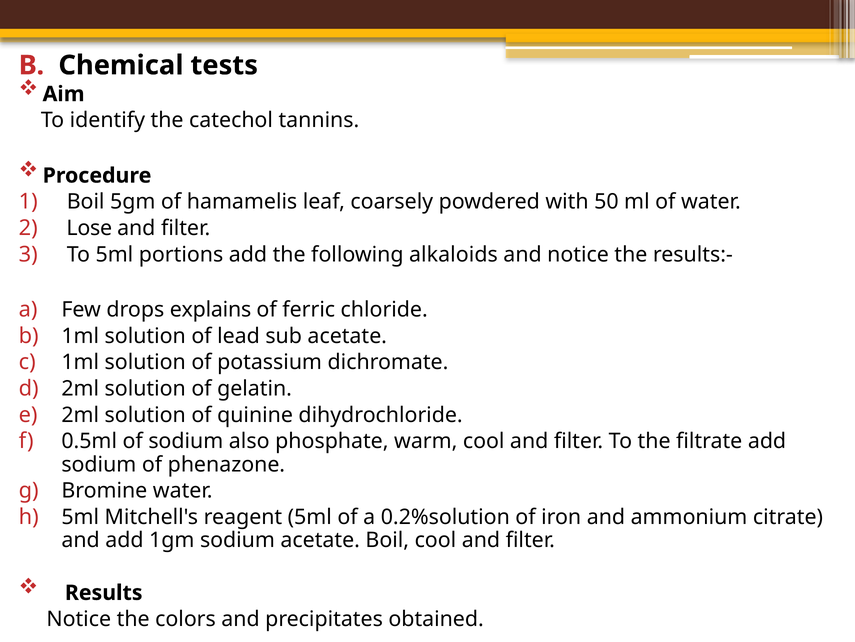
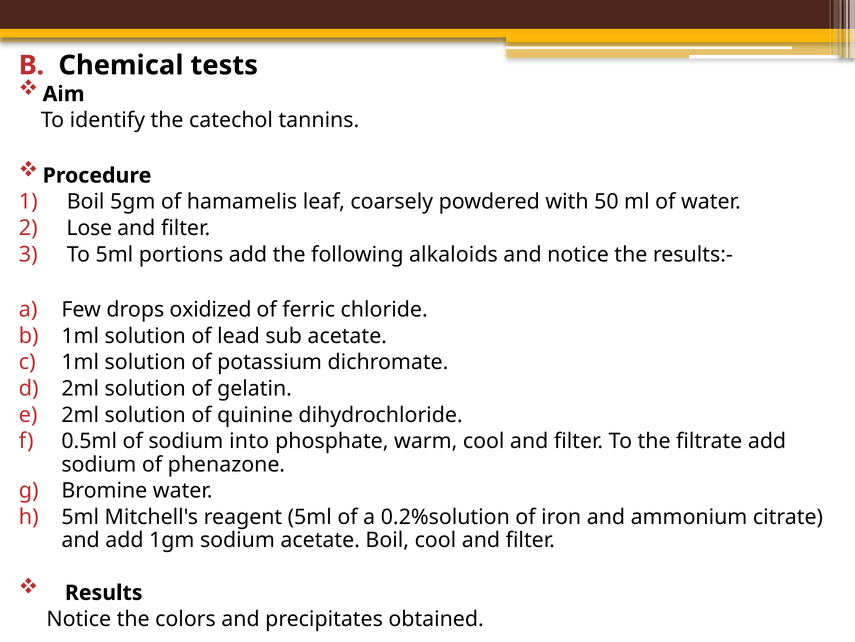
explains: explains -> oxidized (211, 309)
also: also -> into (249, 441)
